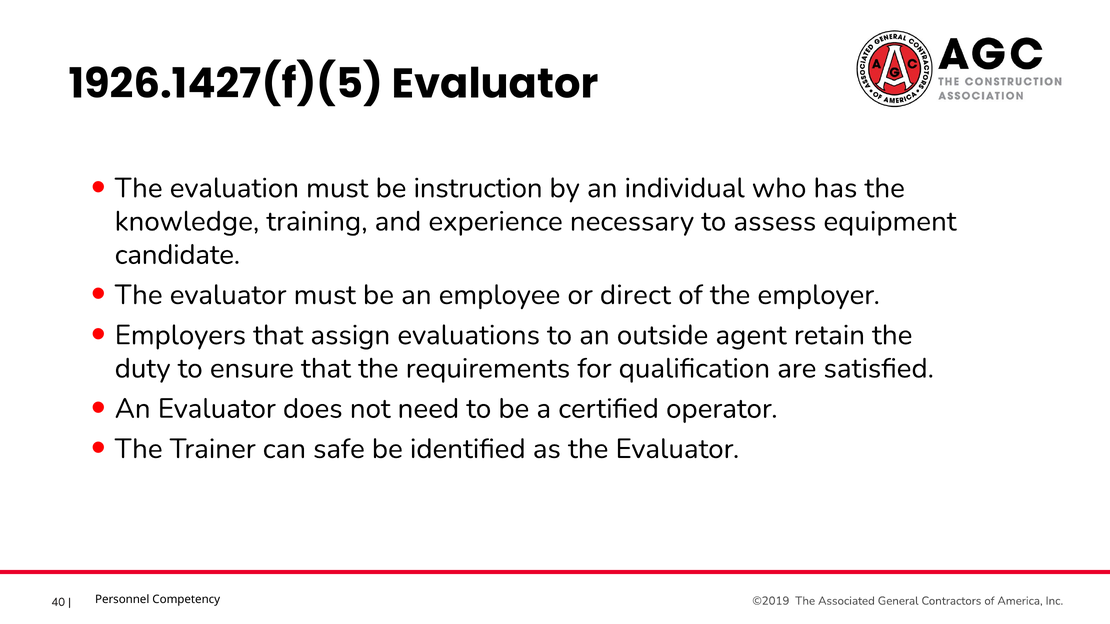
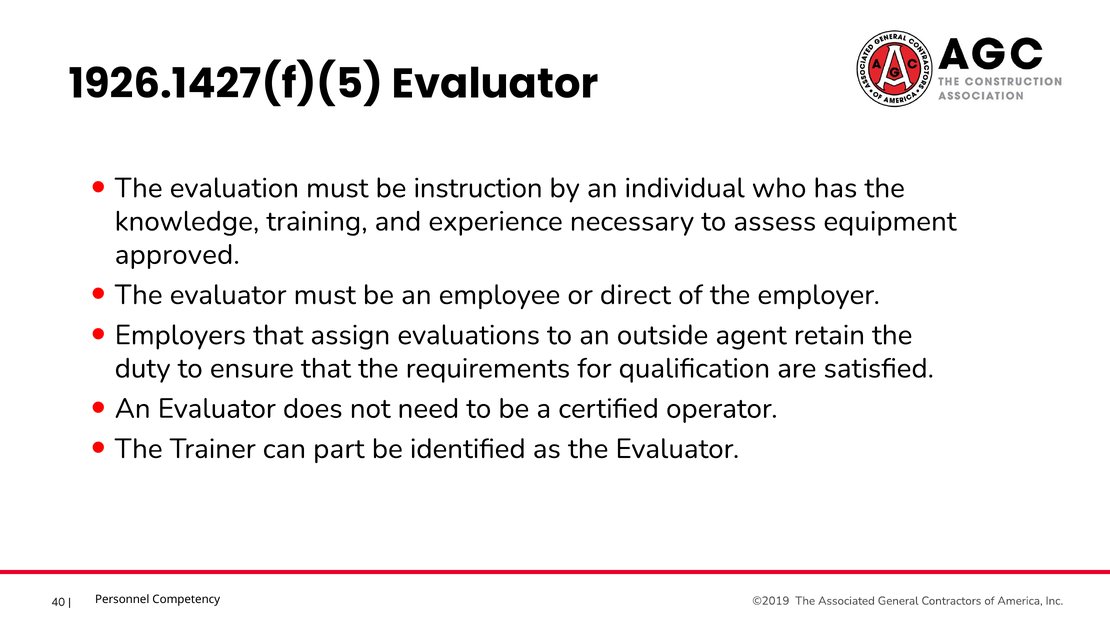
candidate: candidate -> approved (177, 255)
safe: safe -> part (339, 449)
